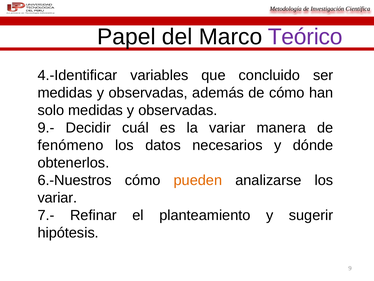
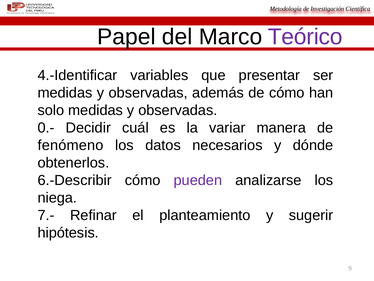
concluido: concluido -> presentar (269, 75)
9.-: 9.- -> 0.- (46, 128)
6.-Nuestros: 6.-Nuestros -> 6.-Describir (75, 180)
pueden colour: orange -> purple (198, 180)
variar: variar -> niega (57, 198)
